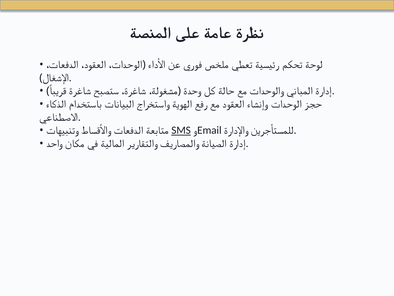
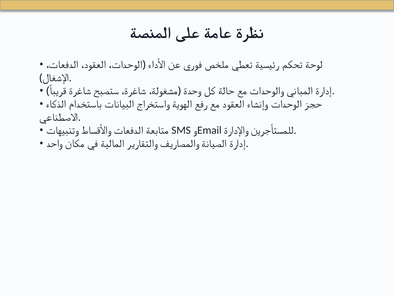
SMS underline: present -> none (181, 130)
